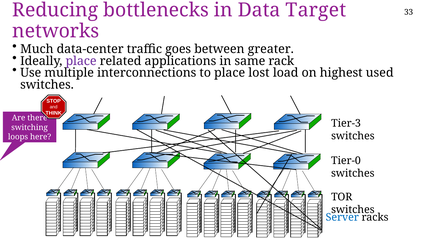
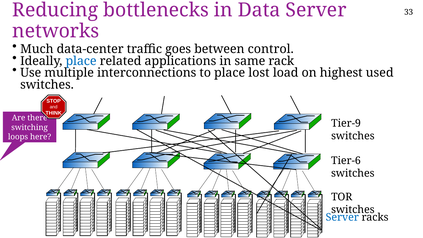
Data Target: Target -> Server (316, 10)
greater: greater -> control (271, 49)
place colour: purple -> blue (81, 61)
Tier-3: Tier-3 -> Tier-9 (346, 123)
Tier-0: Tier-0 -> Tier-6 (346, 161)
